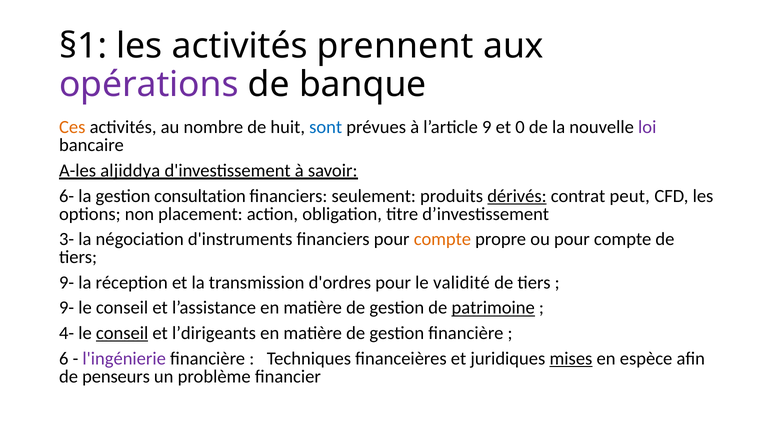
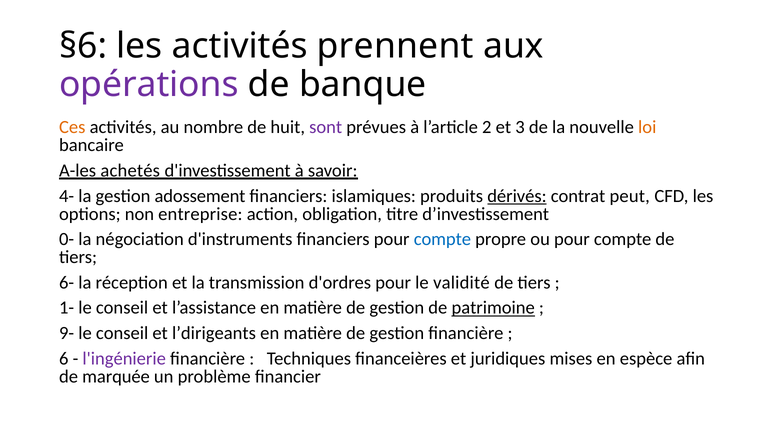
§1: §1 -> §6 (83, 46)
sont colour: blue -> purple (326, 127)
9: 9 -> 2 (487, 127)
0: 0 -> 3 (520, 127)
loi colour: purple -> orange (647, 127)
aljiddya: aljiddya -> achetés (130, 171)
6-: 6- -> 4- (67, 196)
consultation: consultation -> adossement (200, 196)
seulement: seulement -> islamiques (374, 196)
placement: placement -> entreprise (200, 214)
3-: 3- -> 0- (67, 239)
compte colour: orange -> blue (442, 239)
9-: 9- -> 6- (67, 283)
9-: 9- -> 1- (67, 308)
4-: 4- -> 9- (67, 333)
conseil underline: present -> none (122, 333)
mises underline: present -> none (571, 358)
penseurs: penseurs -> marquée (116, 376)
